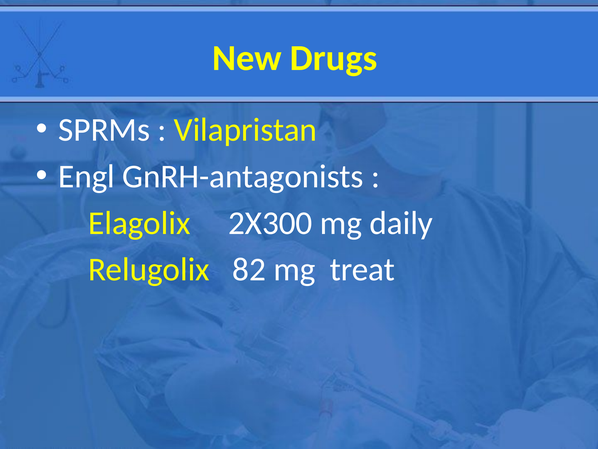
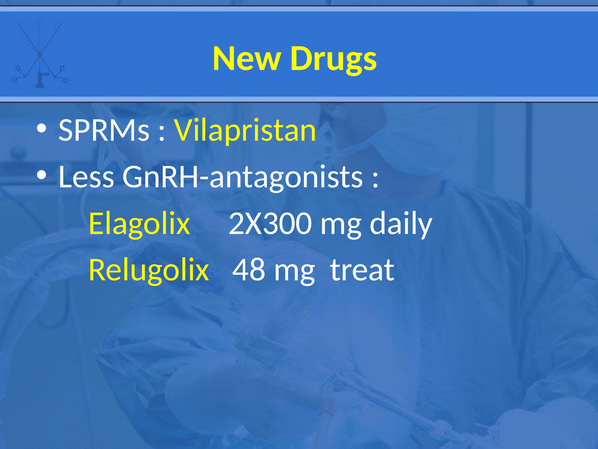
Engl: Engl -> Less (86, 176)
82: 82 -> 48 (249, 269)
